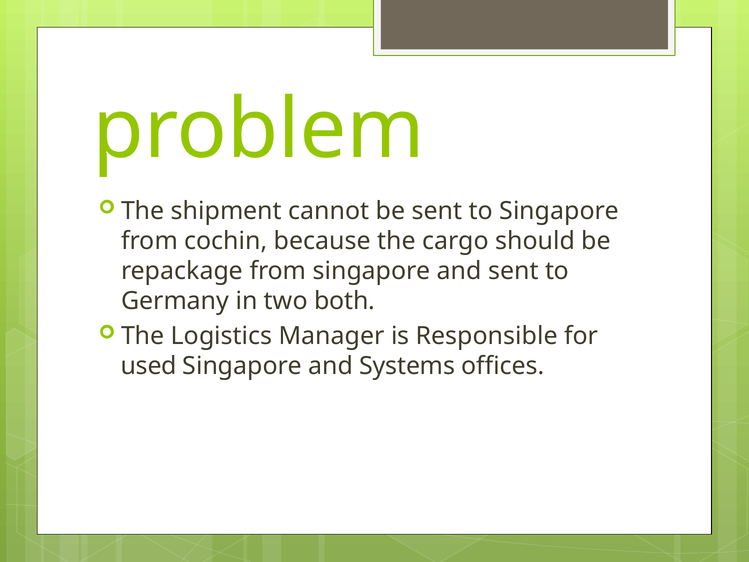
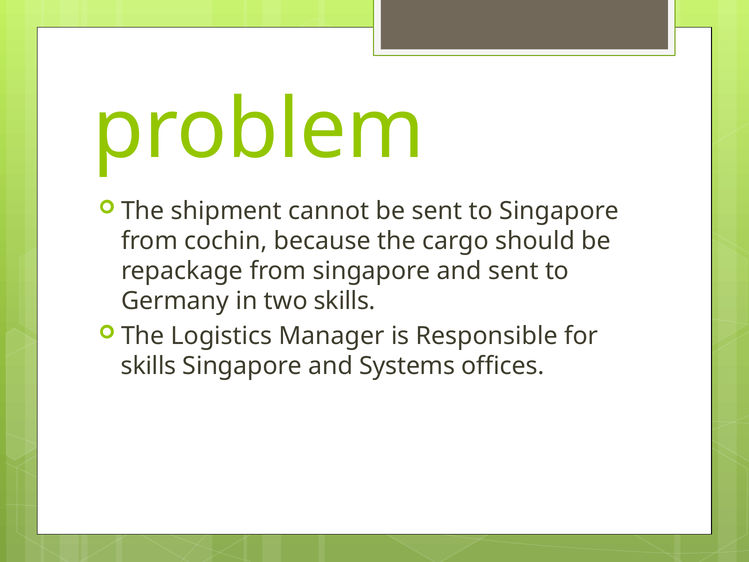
two both: both -> skills (345, 301)
used: used -> skills (149, 366)
